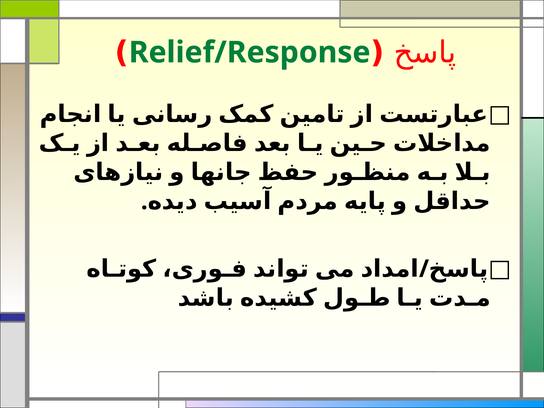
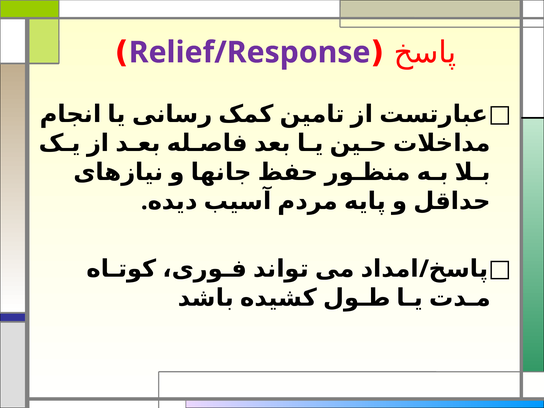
Relief/Response colour: green -> purple (250, 52)
